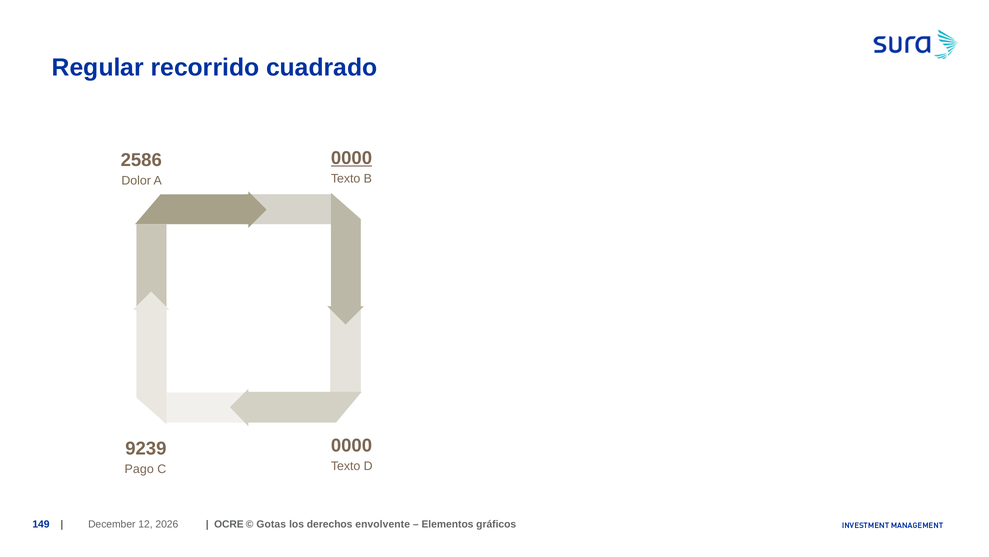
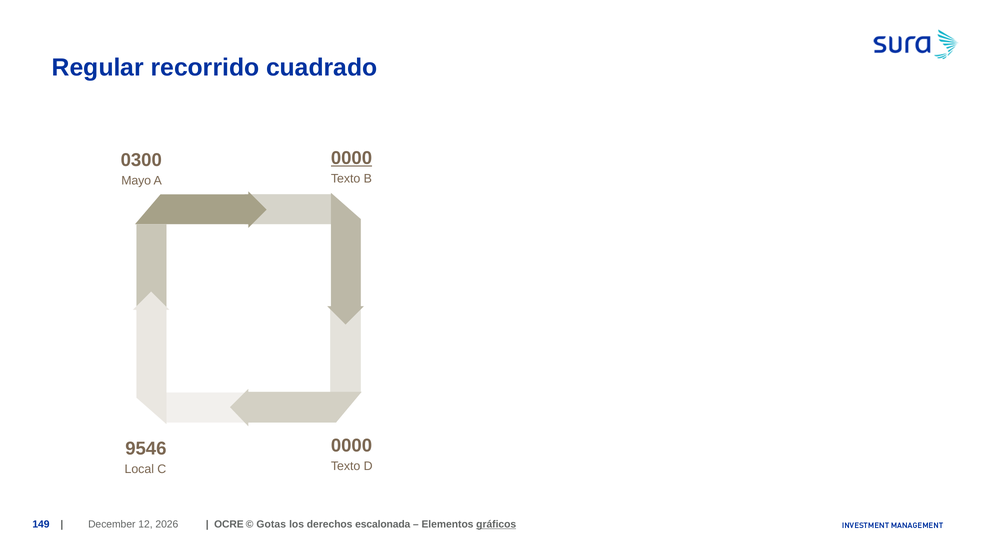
2586: 2586 -> 0300 (141, 160)
Dolor: Dolor -> Mayo (136, 181)
9239: 9239 -> 9546 (146, 448)
Pago: Pago -> Local (139, 469)
envolvente: envolvente -> escalonada (383, 524)
gráficos underline: none -> present (496, 524)
